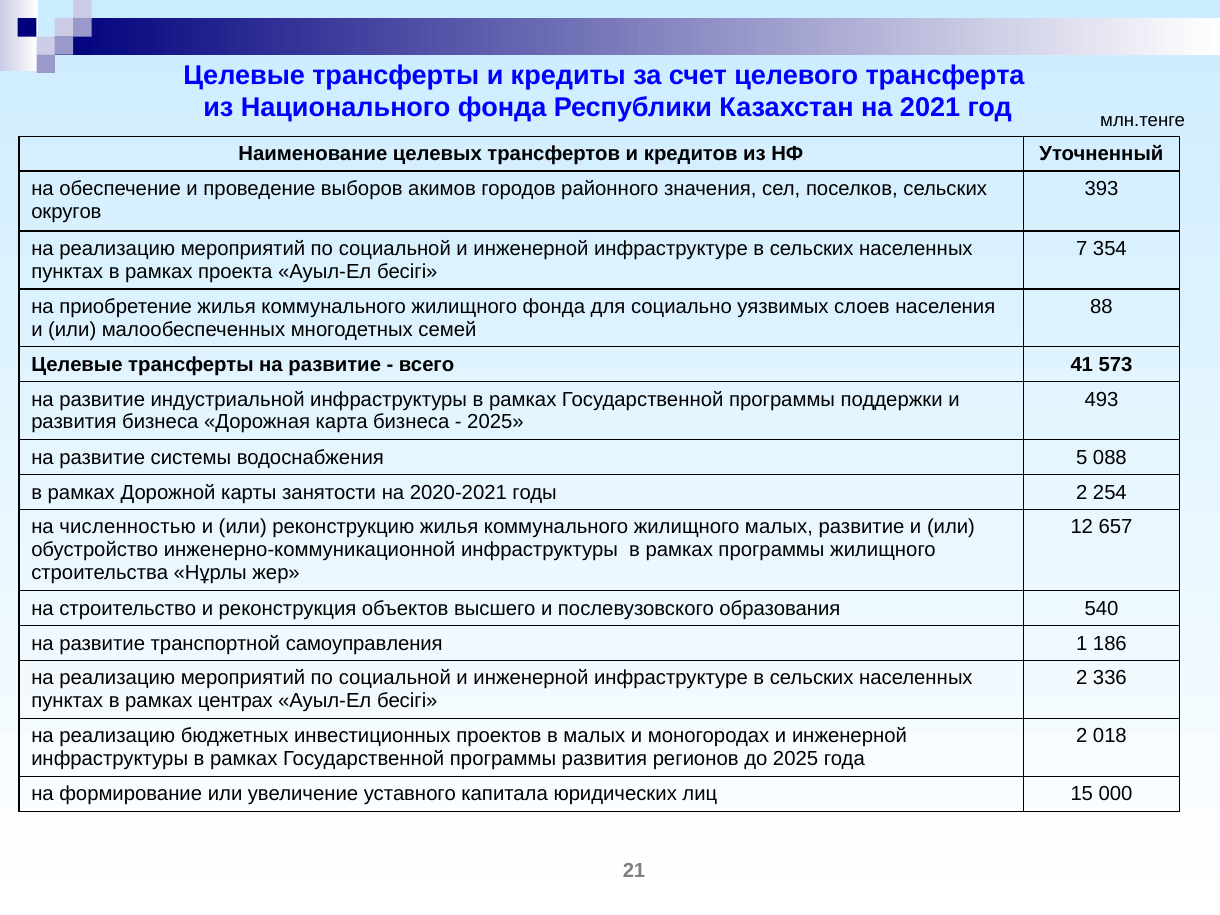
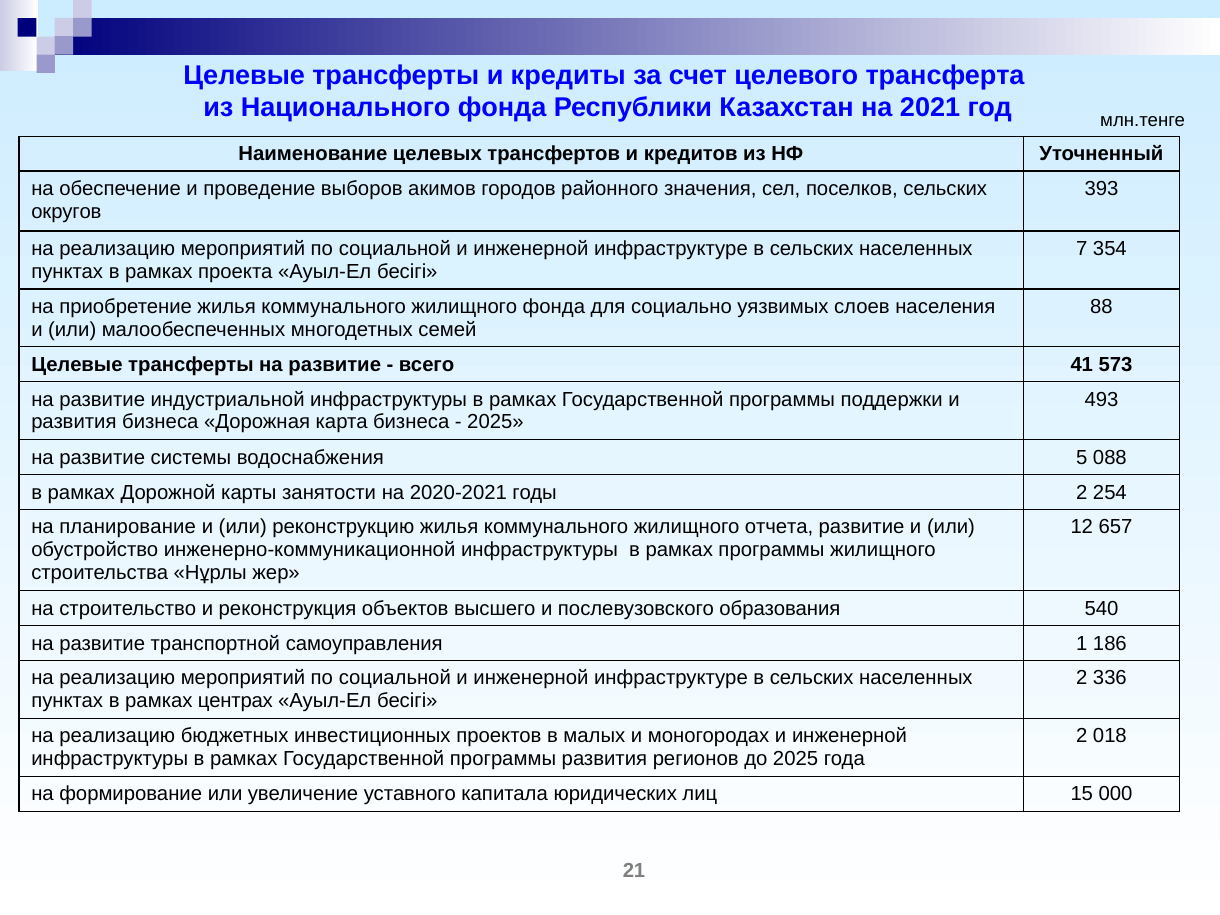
численностью: численностью -> планирование (128, 527)
жилищного малых: малых -> отчета (779, 527)
